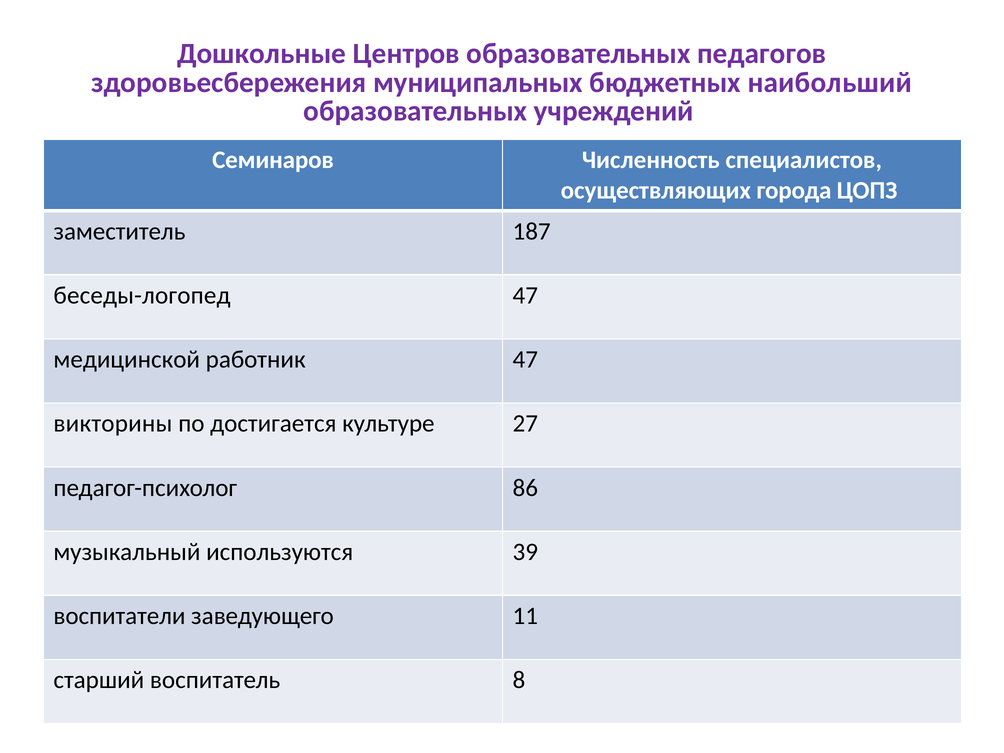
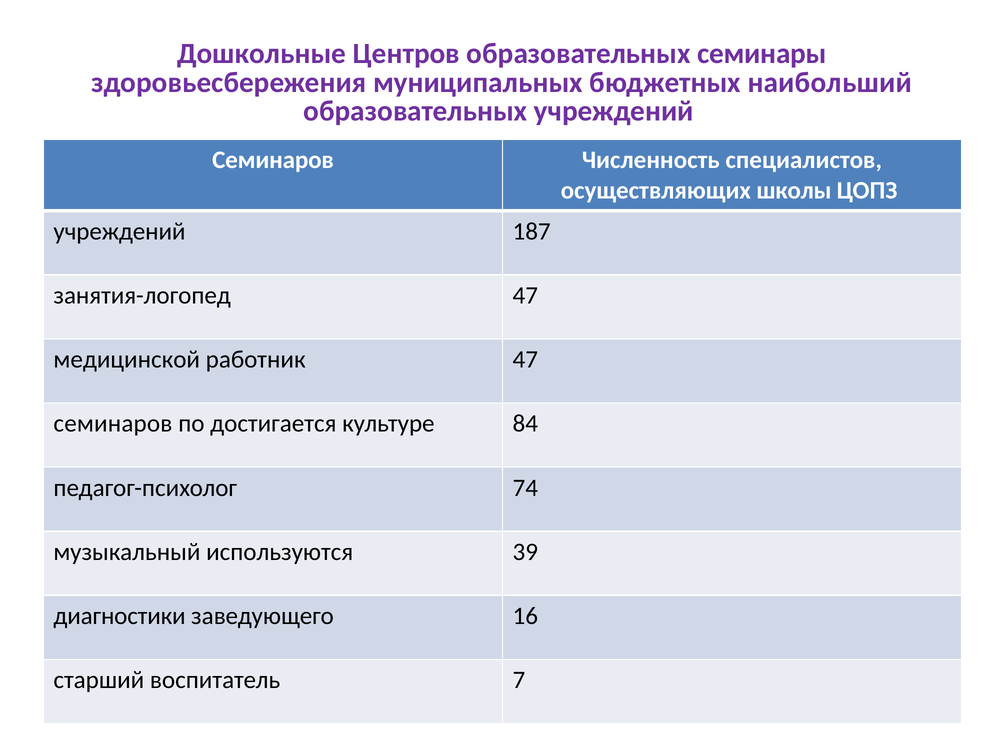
педагогов: педагогов -> семинары (762, 54)
города: города -> школы (794, 191)
заместитель: заместитель -> учреждений (120, 231)
беседы-логопед: беседы-логопед -> занятия-логопед (142, 295)
викторины: викторины -> семинаров (113, 424)
27: 27 -> 84 (525, 424)
86: 86 -> 74 (525, 488)
воспитатели: воспитатели -> диагностики (120, 616)
11: 11 -> 16 (525, 616)
8: 8 -> 7 (519, 680)
